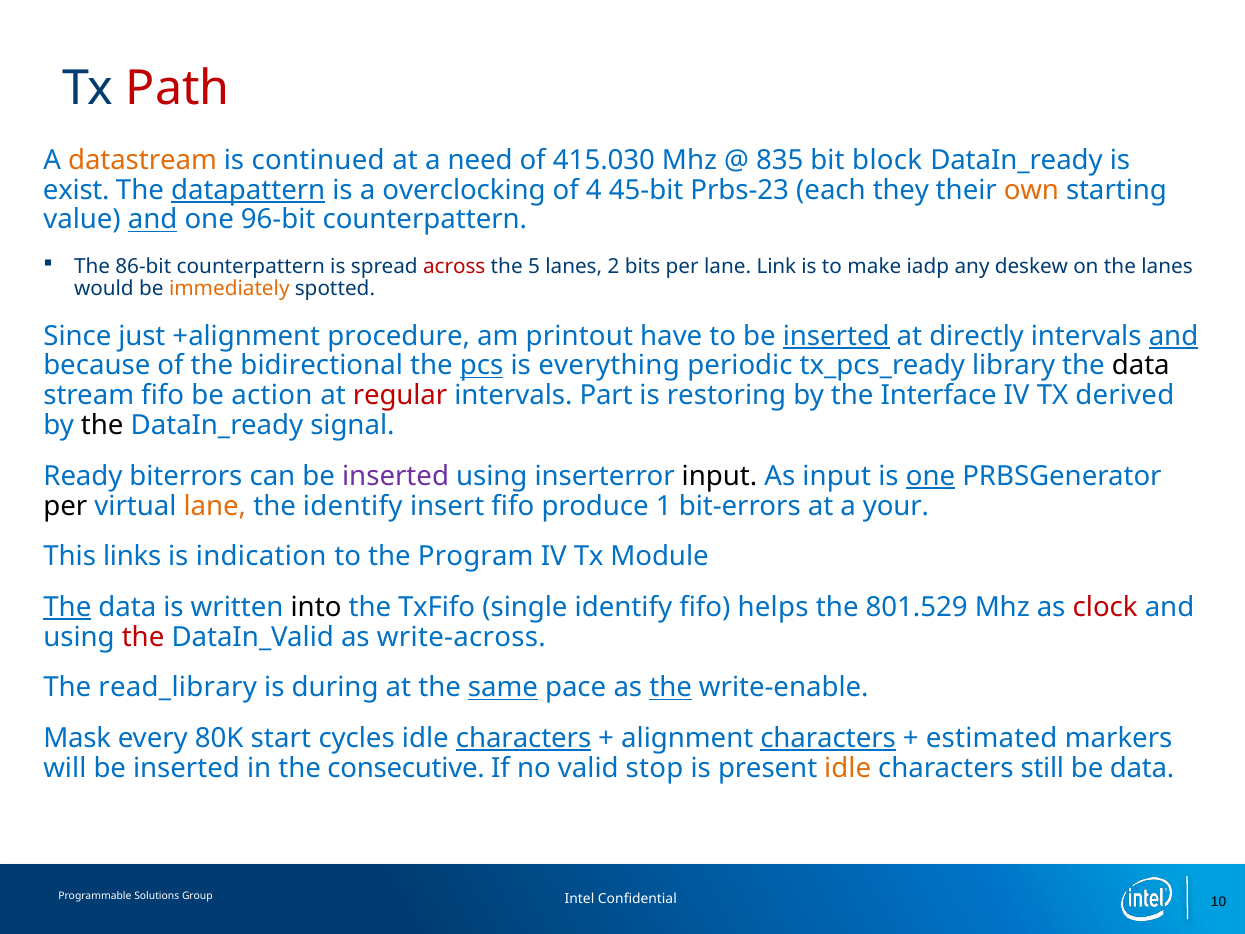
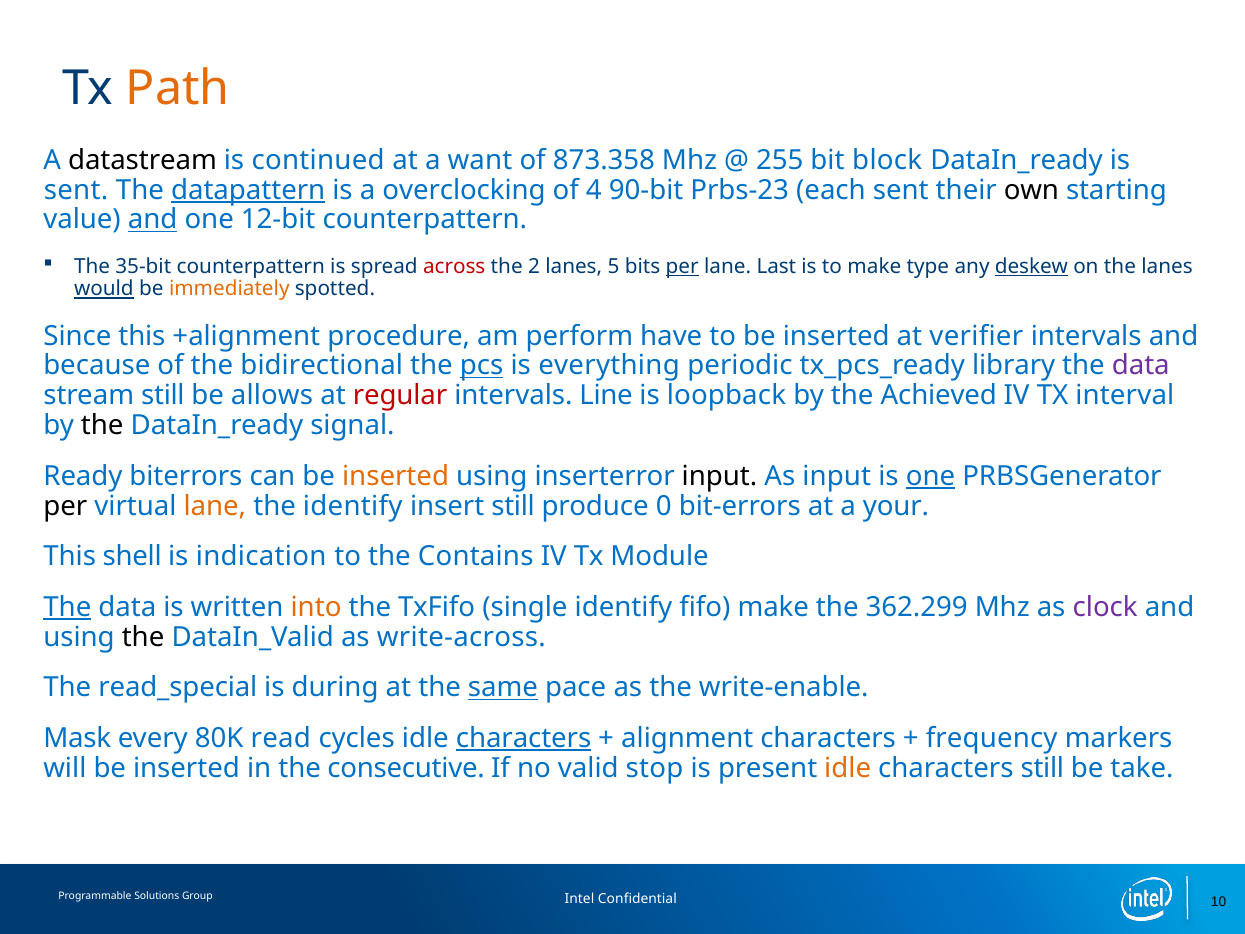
Path colour: red -> orange (178, 89)
datastream colour: orange -> black (142, 160)
need: need -> want (480, 160)
415.030: 415.030 -> 873.358 (604, 160)
835: 835 -> 255 (780, 160)
exist: exist -> sent (76, 190)
45-bit: 45-bit -> 90-bit (646, 190)
each they: they -> sent (901, 190)
own colour: orange -> black (1031, 190)
96-bit: 96-bit -> 12-bit (278, 220)
86-bit: 86-bit -> 35-bit (143, 267)
5: 5 -> 2 (534, 267)
2: 2 -> 5 (614, 267)
per underline: none -> present (682, 267)
Link: Link -> Last (776, 267)
iadp: iadp -> type (928, 267)
deskew underline: none -> present (1031, 267)
would underline: none -> present (104, 289)
Since just: just -> this (142, 336)
printout: printout -> perform (579, 336)
inserted underline: present -> none (836, 336)
directly: directly -> verifier (976, 336)
and underline: present -> none (1174, 336)
data colour: black -> purple (1141, 366)
stream fifo: fifo -> still (163, 396)
action: action -> allows (272, 396)
Part: Part -> Line (606, 396)
restoring: restoring -> loopback (726, 396)
Interface: Interface -> Achieved (939, 396)
derived: derived -> interval (1125, 396)
inserted colour: purple -> orange (396, 476)
insert fifo: fifo -> still (513, 506)
1: 1 -> 0 (664, 506)
links: links -> shell (132, 556)
Program: Program -> Contains (476, 556)
into colour: black -> orange (316, 607)
fifo helps: helps -> make (773, 607)
801.529: 801.529 -> 362.299 (917, 607)
clock colour: red -> purple (1105, 607)
the colour: red -> black (143, 637)
read_library: read_library -> read_special (178, 687)
the underline: present -> none (671, 687)
start: start -> read (281, 738)
characters underline: present -> none (828, 738)
estimated: estimated -> frequency (992, 738)
be data: data -> take (1142, 768)
